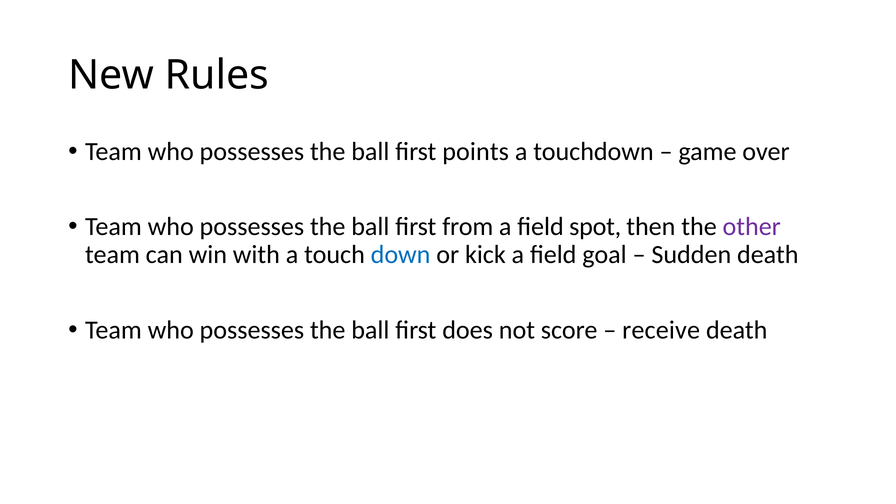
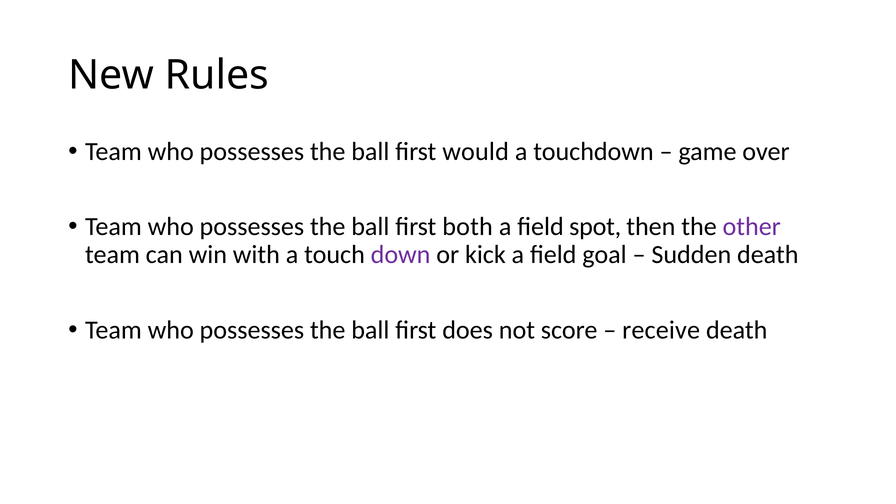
points: points -> would (476, 151)
from: from -> both (468, 227)
down colour: blue -> purple (401, 255)
